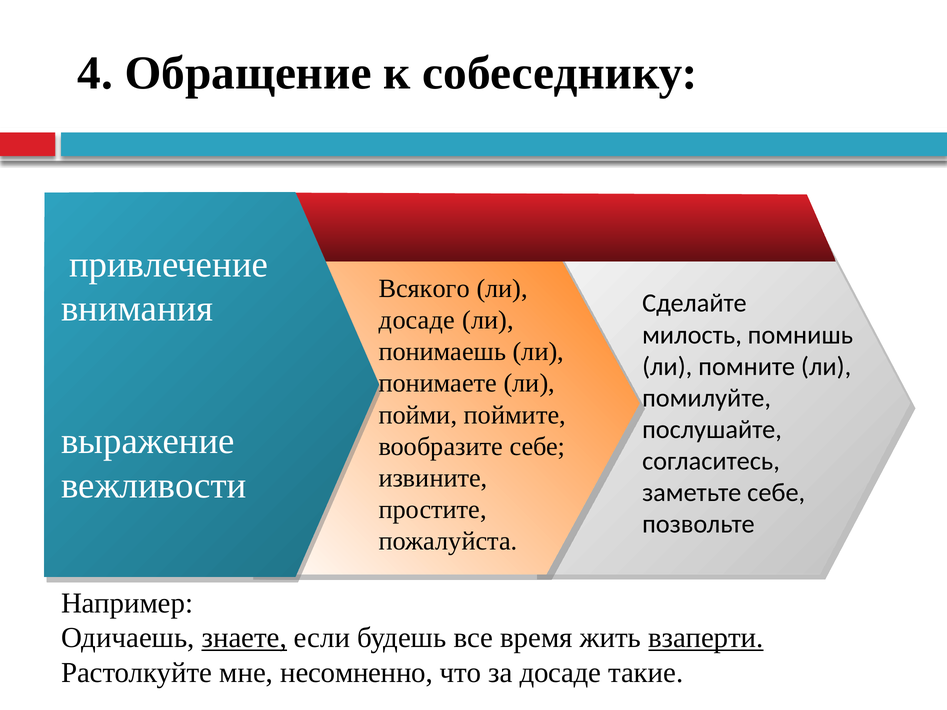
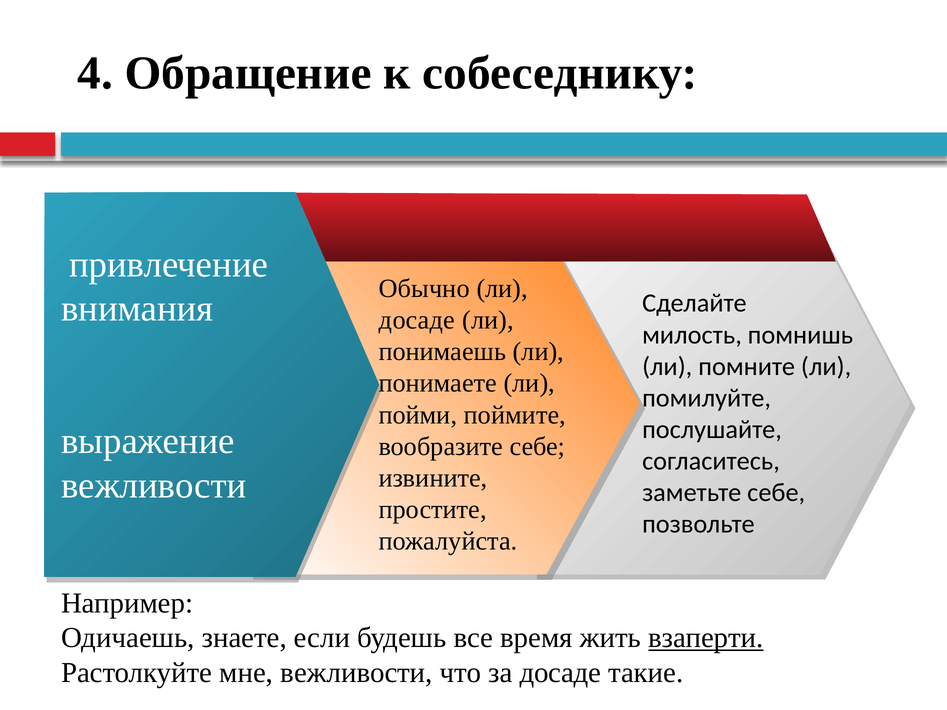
Всякого: Всякого -> Обычно (424, 289)
знаете underline: present -> none (244, 638)
мне несомненно: несомненно -> вежливости (357, 673)
